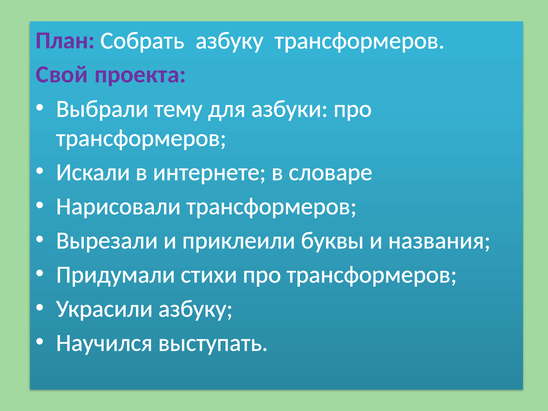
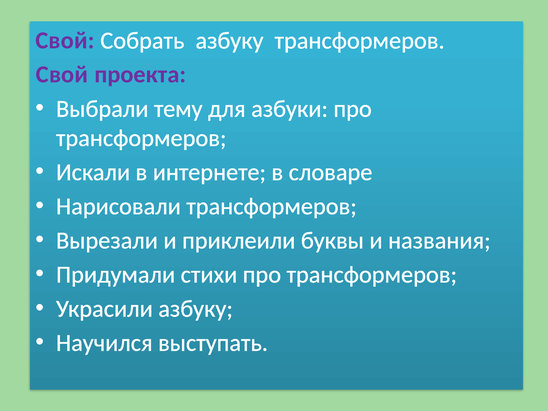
План: План -> Свой (65, 40)
